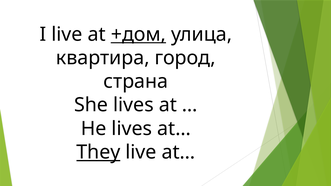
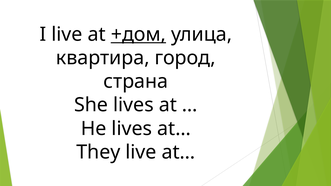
They underline: present -> none (98, 152)
